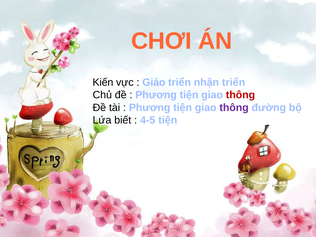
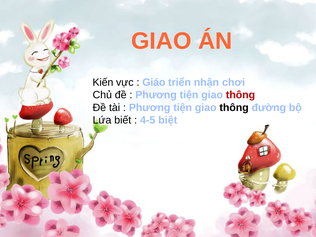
CHƠI: CHƠI -> GIAO (161, 41)
nhận triển: triển -> chơi (234, 82)
thông colour: purple -> black (234, 108)
4-5 tiện: tiện -> biệt (168, 120)
